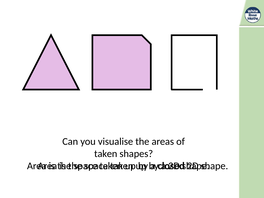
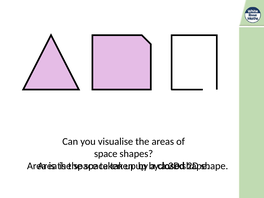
taken: taken -> space (106, 154)
